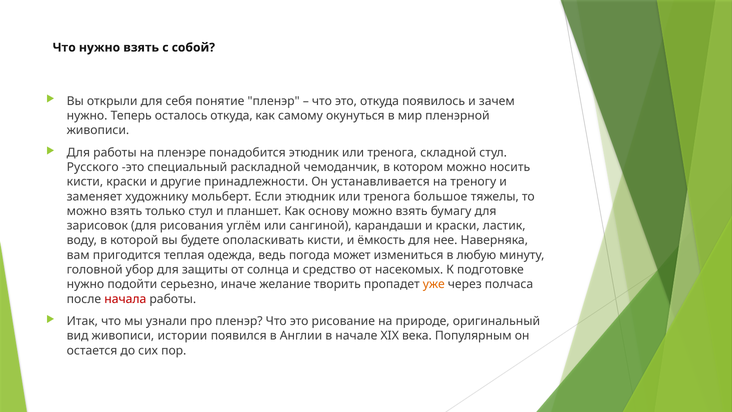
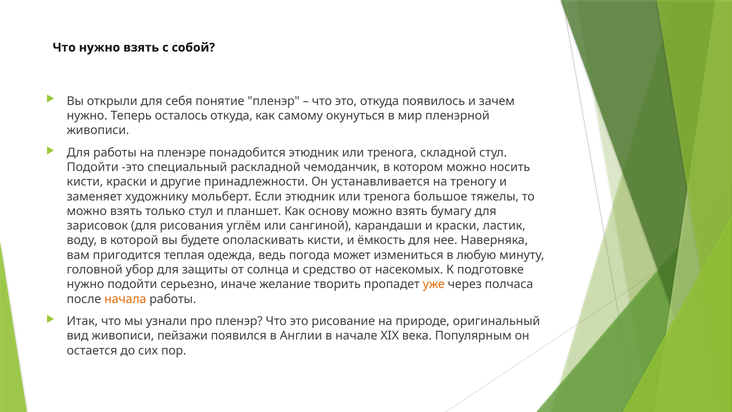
Русского: Русского -> Подойти (93, 167)
начала colour: red -> orange (125, 299)
истории: истории -> пейзажи (183, 336)
